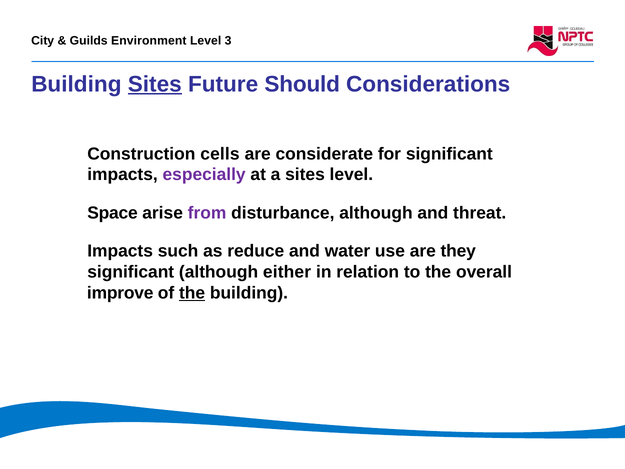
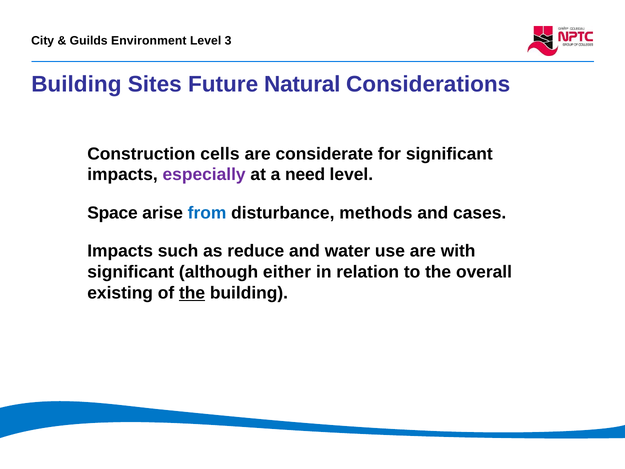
Sites underline: present -> none (155, 84)
Should: Should -> Natural (302, 84)
a sites: sites -> need (305, 175)
from colour: purple -> blue (207, 213)
disturbance although: although -> methods (376, 213)
threat: threat -> cases (480, 213)
they: they -> with (458, 251)
improve: improve -> existing (120, 293)
